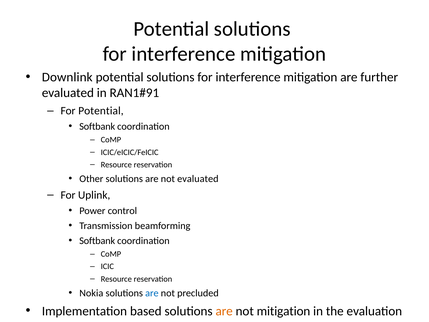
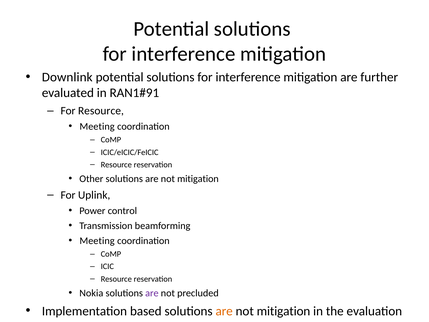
For Potential: Potential -> Resource (101, 111)
Softbank: Softbank -> Meeting (97, 126)
evaluated: evaluated -> mitigation (198, 179)
Softbank: Softbank -> Meeting (97, 241)
are colour: blue -> purple (152, 293)
